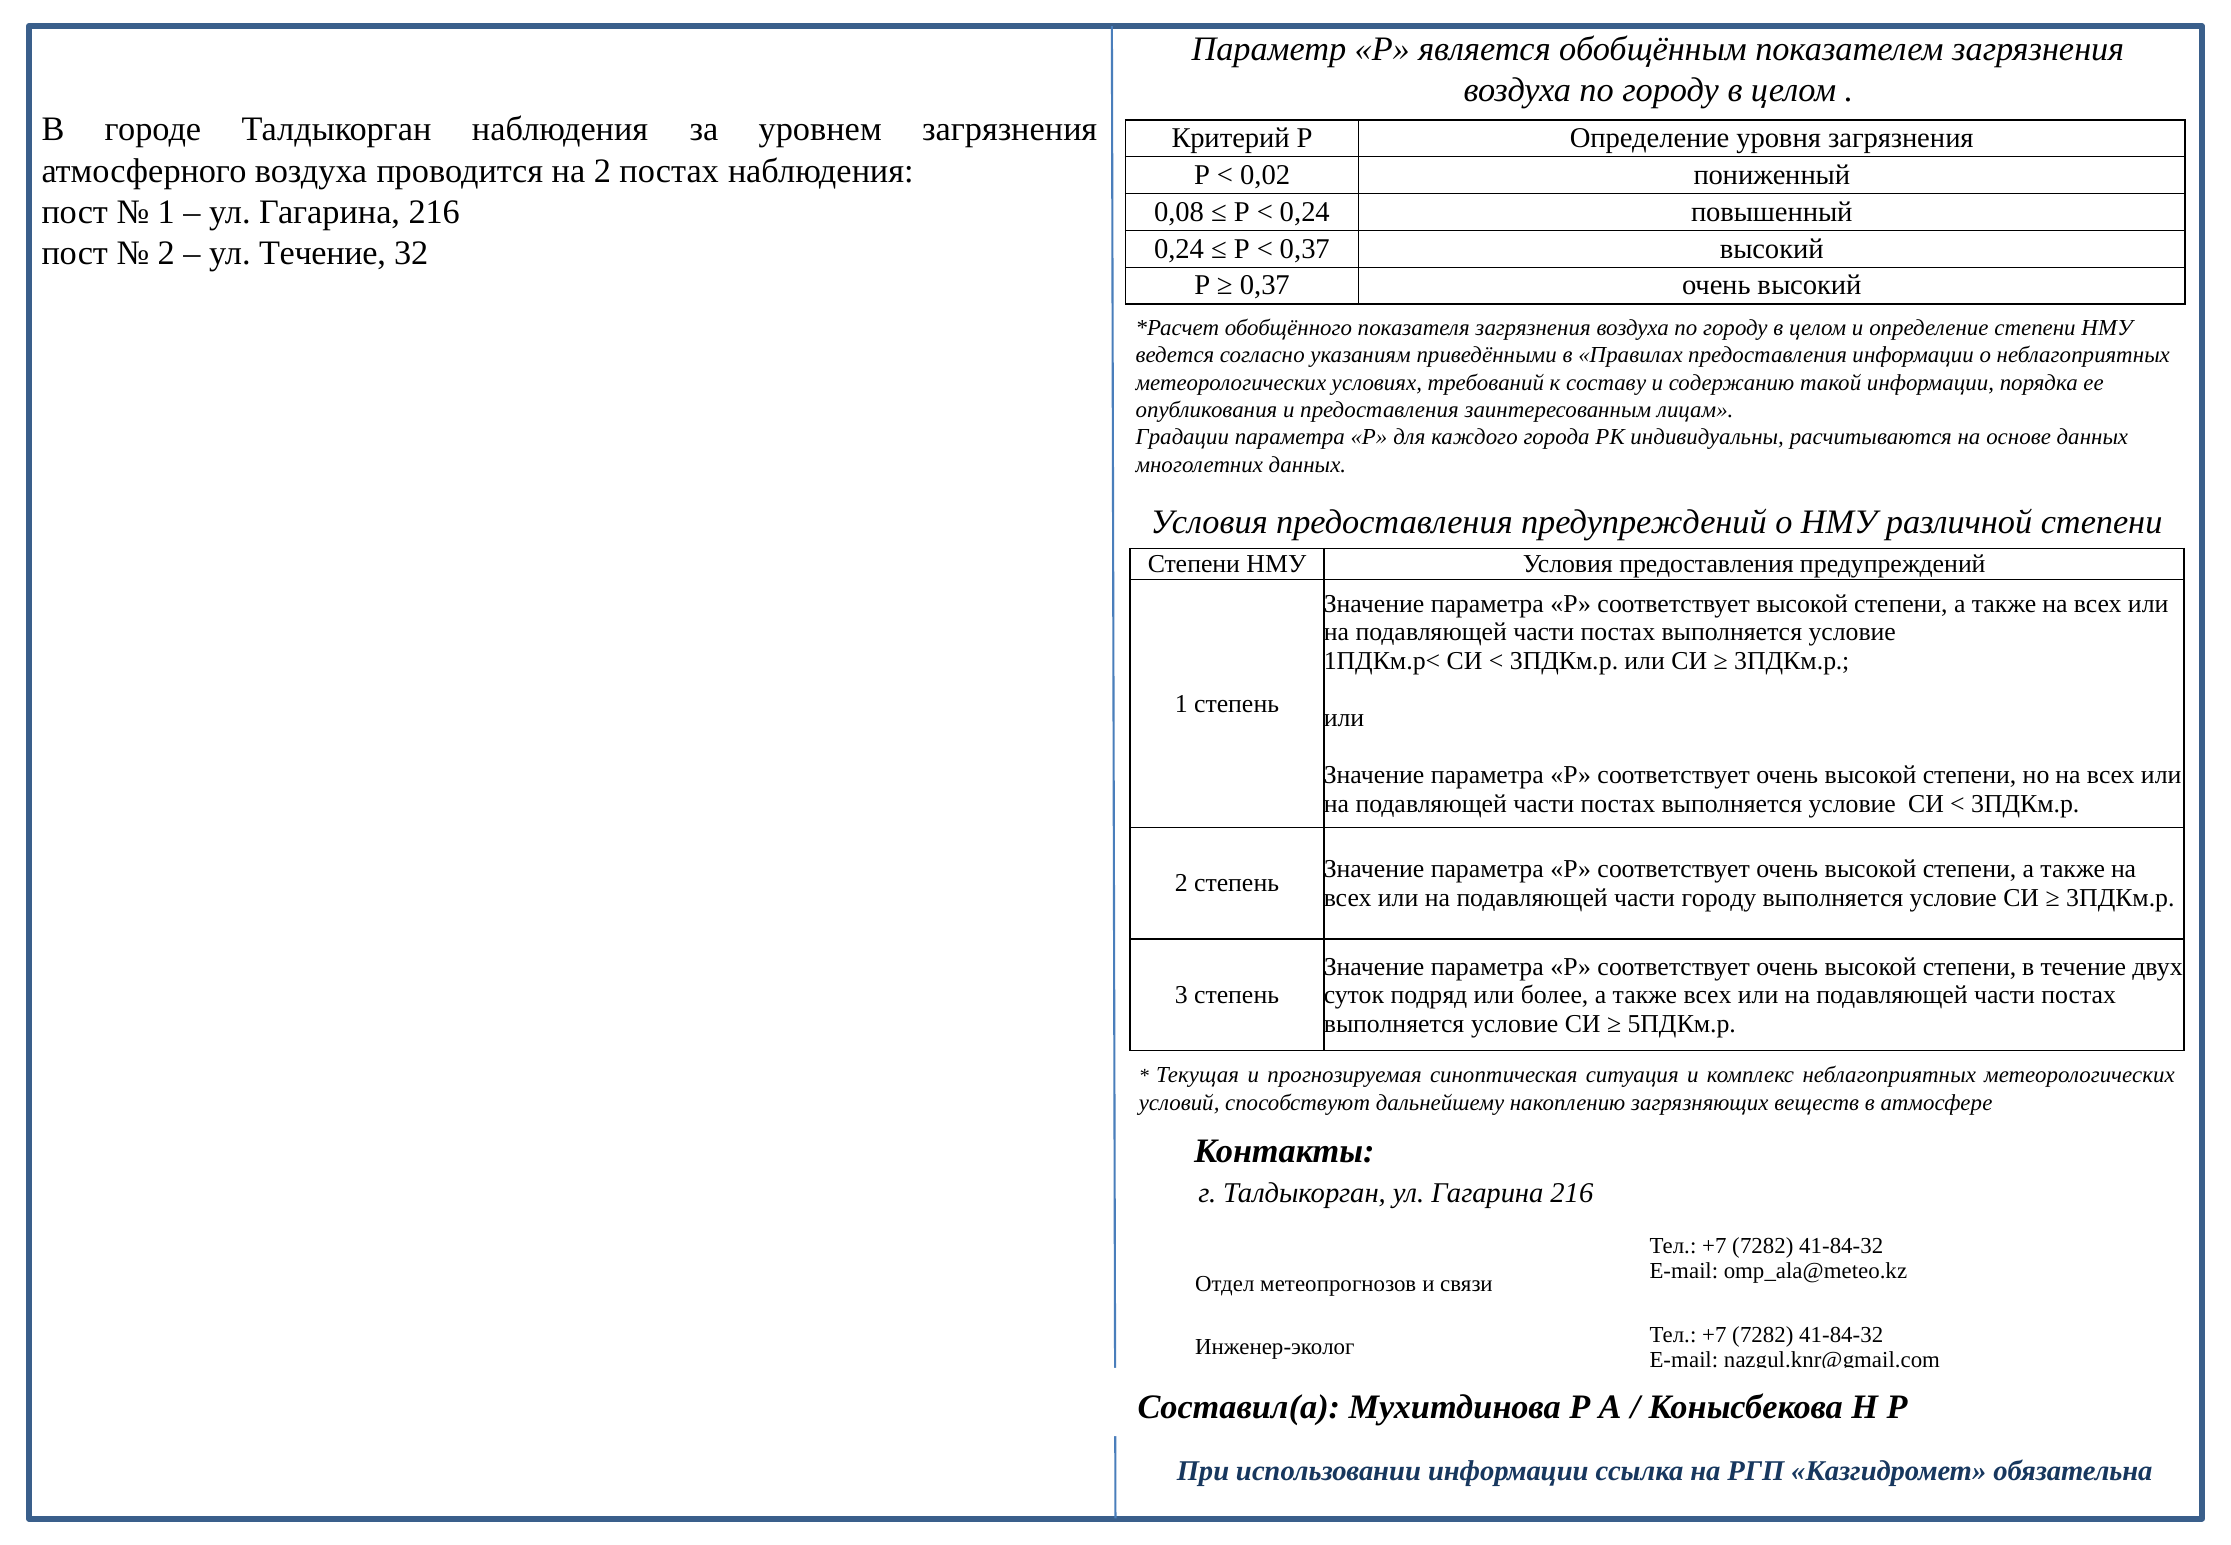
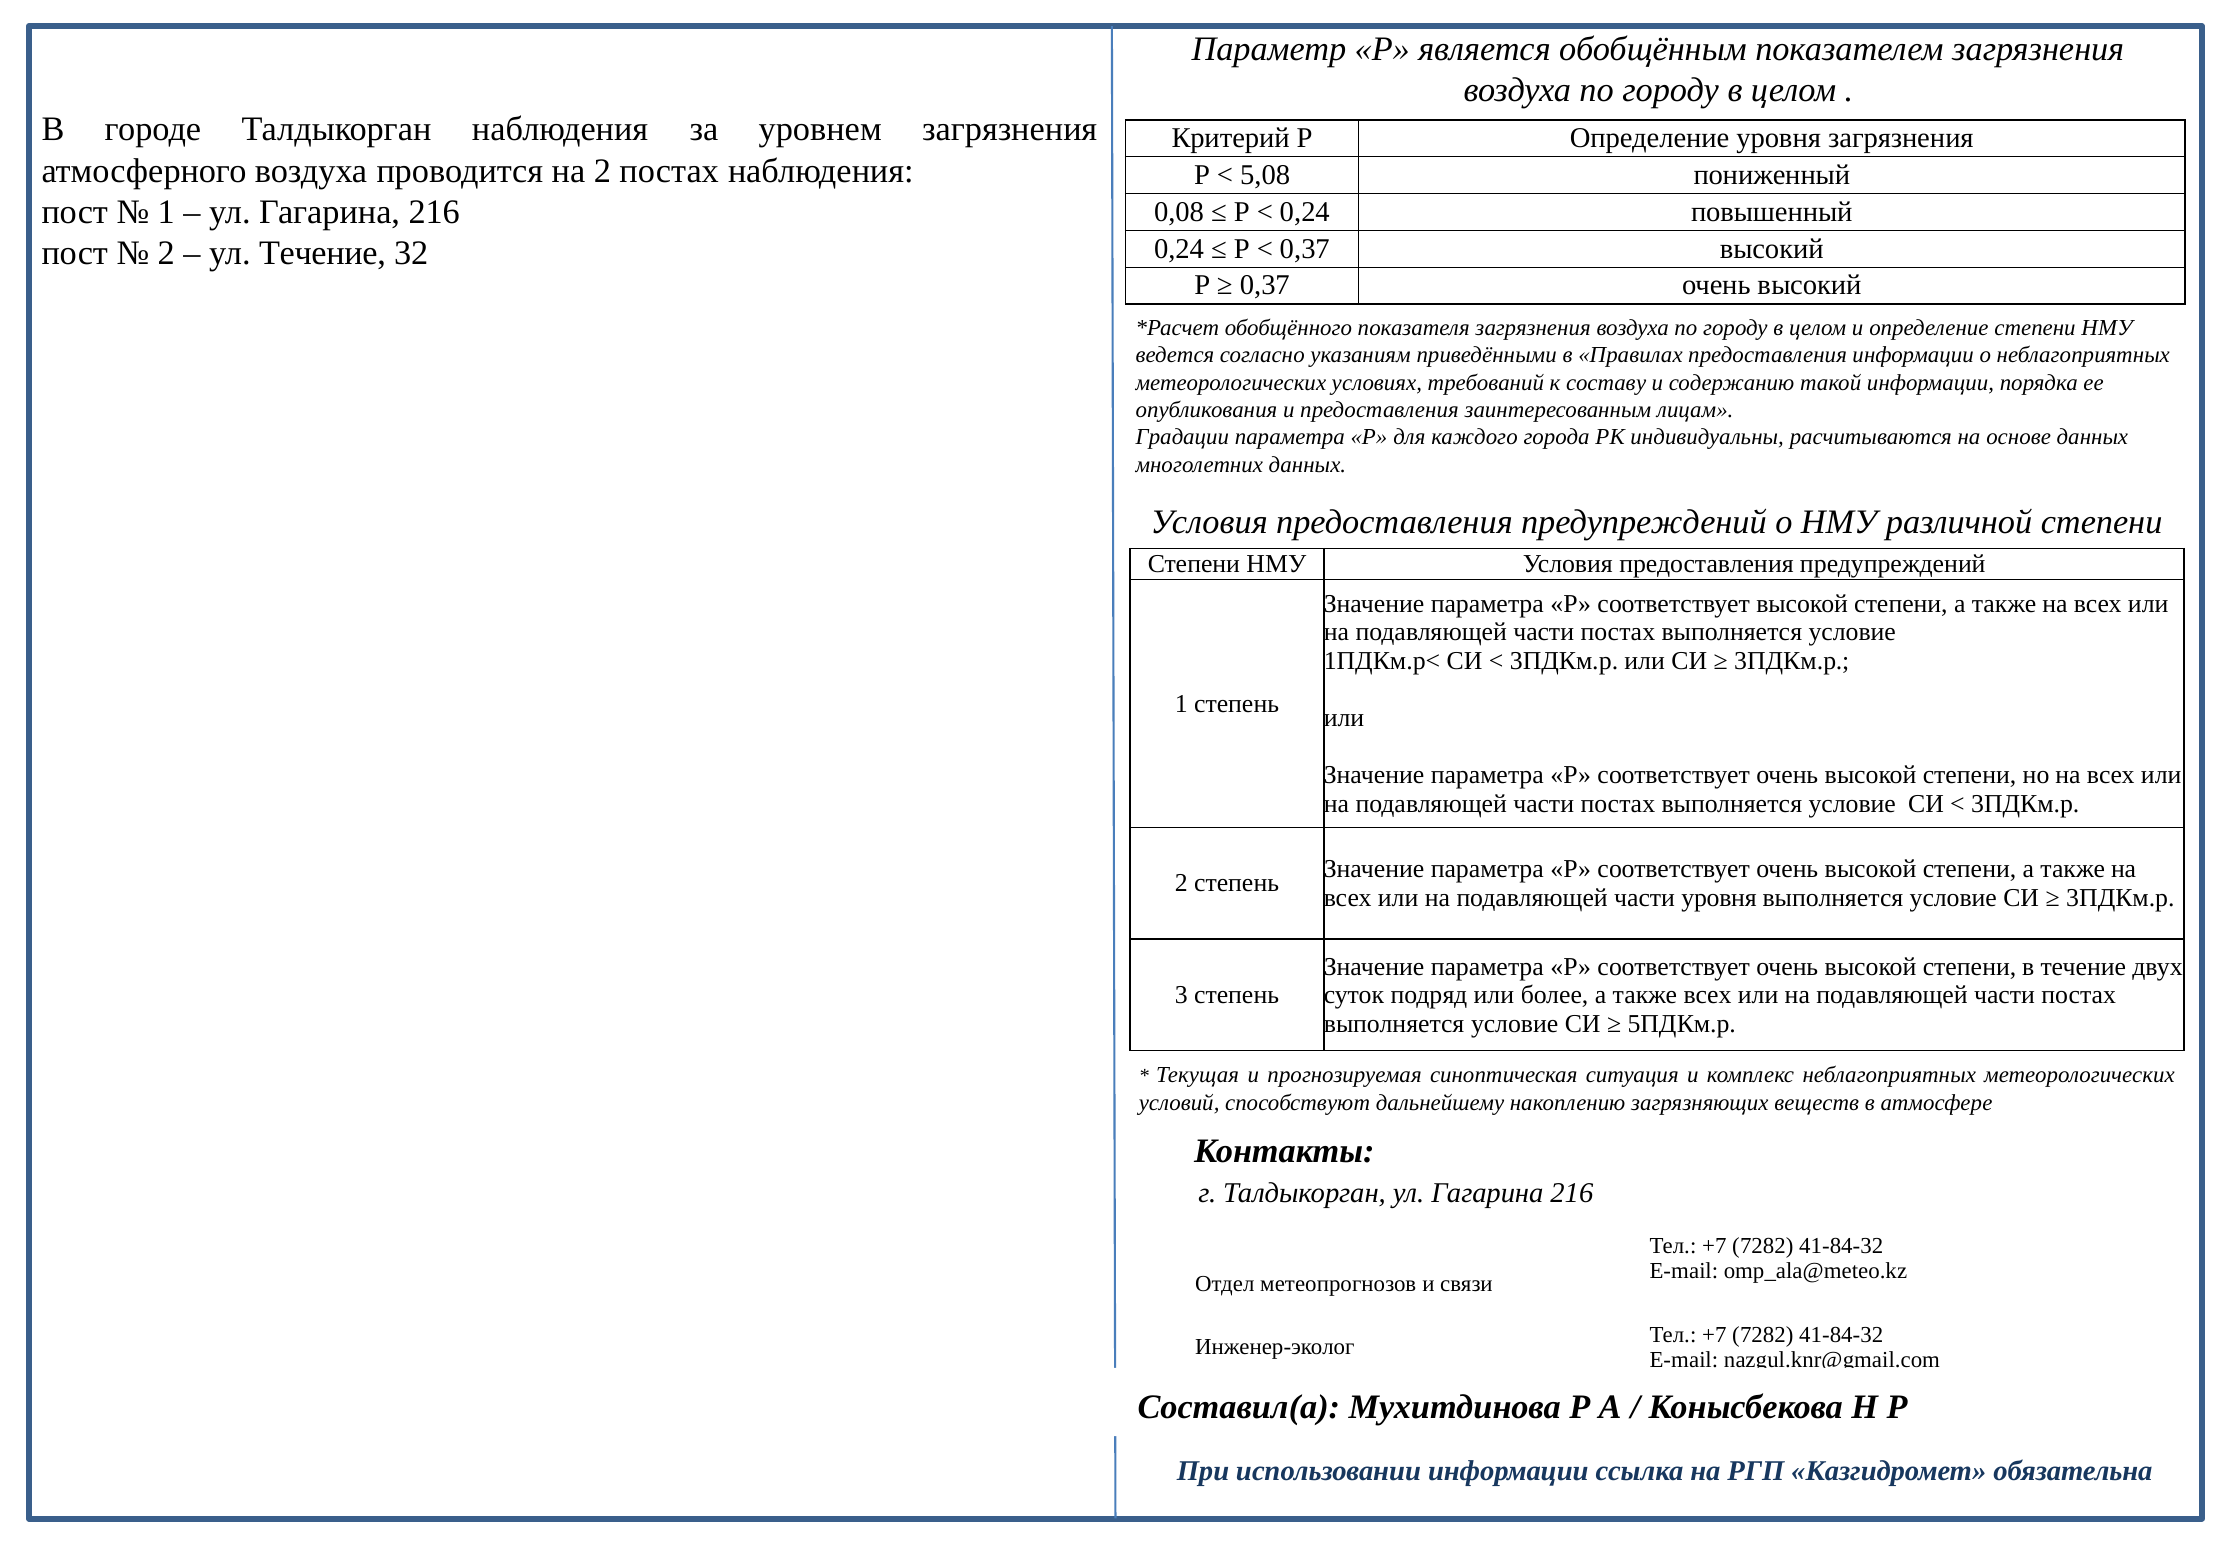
0,02: 0,02 -> 5,08 (1265, 175)
части городу: городу -> уровня (1719, 897)
